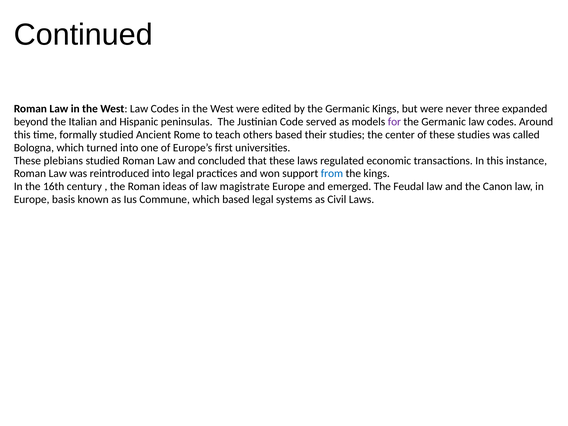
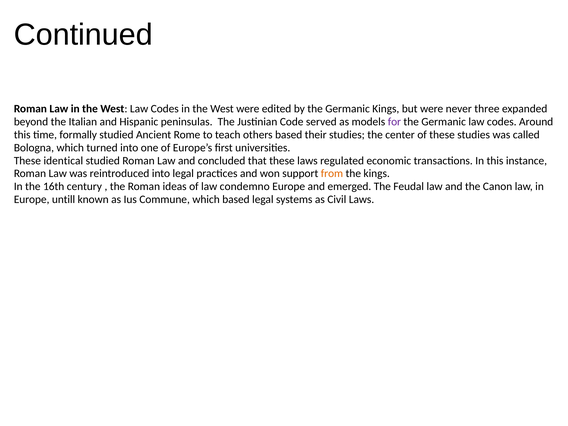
plebians: plebians -> identical (63, 161)
from colour: blue -> orange (332, 174)
magistrate: magistrate -> condemno (245, 187)
basis: basis -> untill (64, 199)
